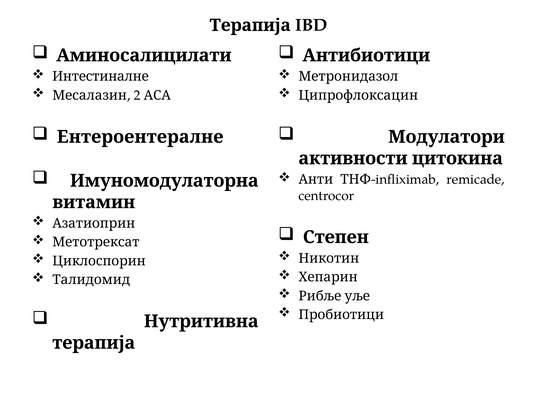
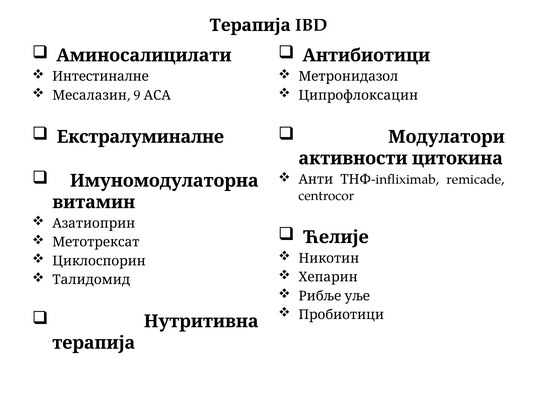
2: 2 -> 9 (137, 95)
Ентероентералне: Ентероентералне -> Екстралуминалне (140, 137)
Степен: Степен -> Ћелије (336, 237)
